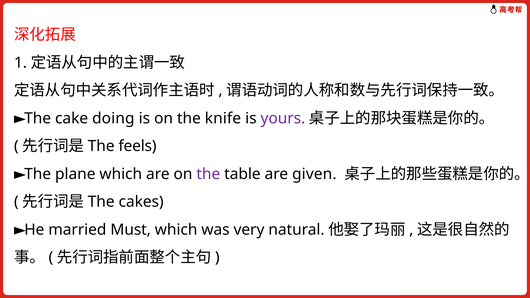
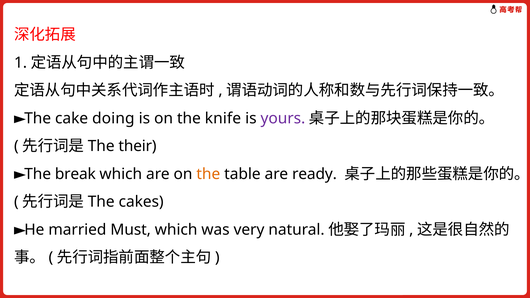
feels: feels -> their (137, 146)
plane: plane -> break (75, 174)
the colour: purple -> orange (208, 174)
given: given -> ready (314, 174)
